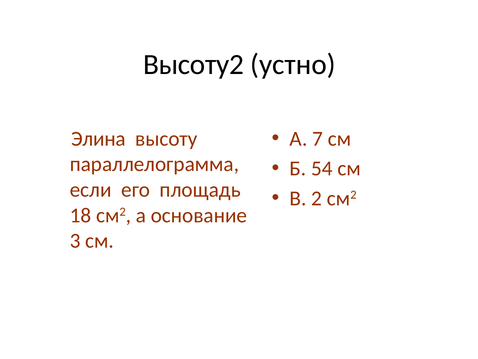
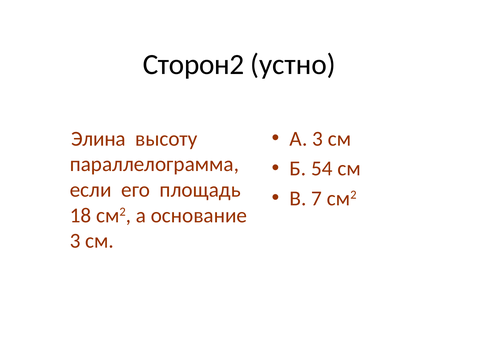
Высоту2: Высоту2 -> Сторон2 (194, 64)
А 7: 7 -> 3 (318, 139)
2: 2 -> 7 (317, 198)
